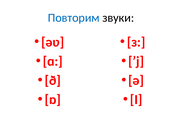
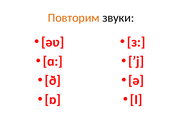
Повторим colour: blue -> orange (74, 18)
